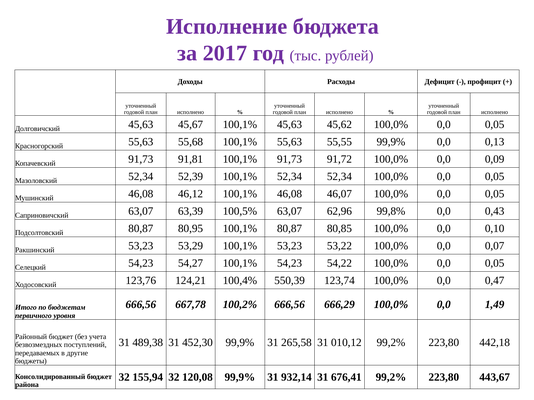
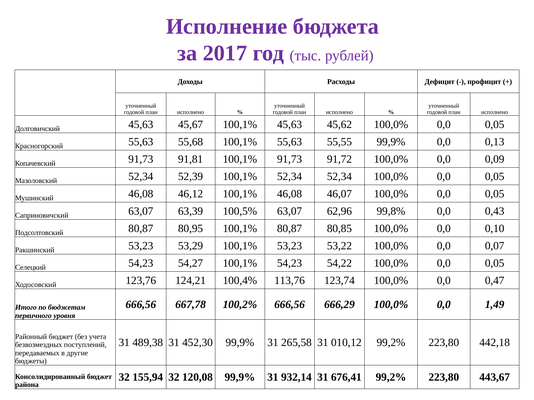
550,39: 550,39 -> 113,76 (290, 281)
